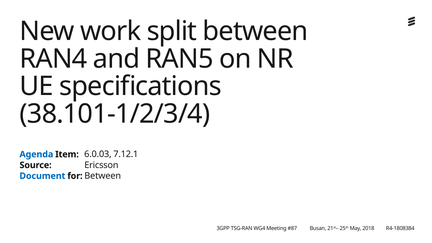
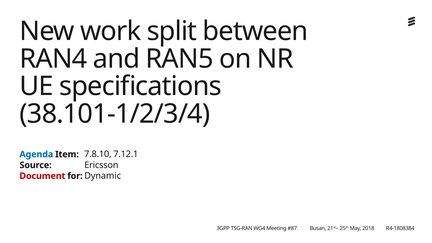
6.0.03: 6.0.03 -> 7.8.10 (98, 154)
Document colour: blue -> red (42, 176)
for Between: Between -> Dynamic (103, 176)
